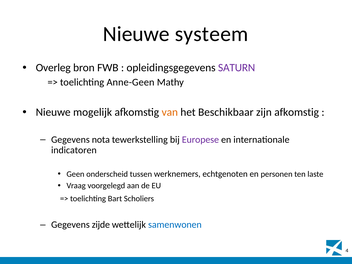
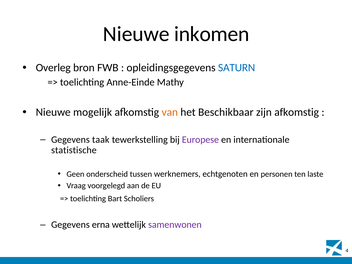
systeem: systeem -> inkomen (212, 34)
SATURN colour: purple -> blue (237, 68)
Anne-Geen: Anne-Geen -> Anne-Einde (131, 82)
nota: nota -> taak (101, 140)
indicatoren: indicatoren -> statistische (74, 150)
zijde: zijde -> erna (101, 225)
samenwonen colour: blue -> purple (175, 225)
